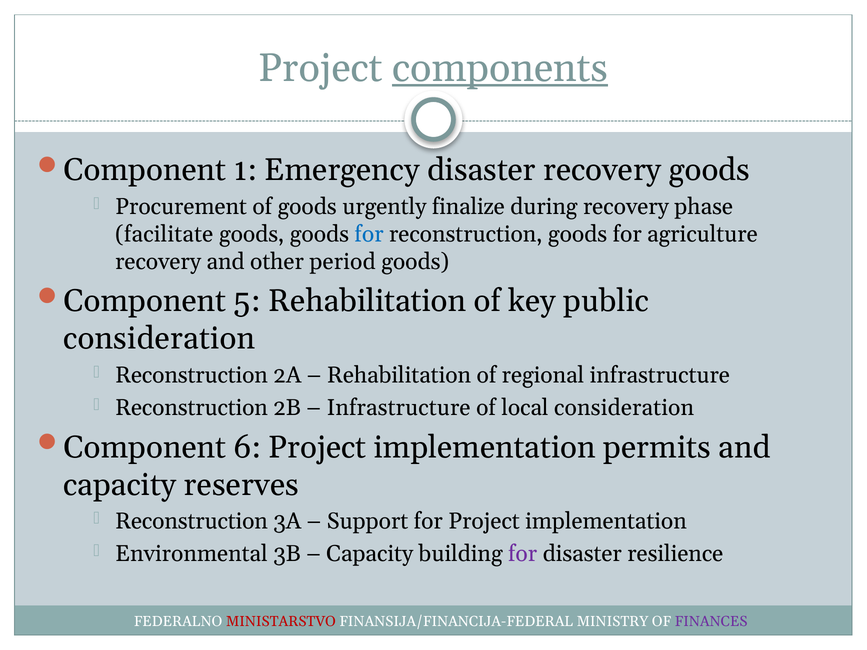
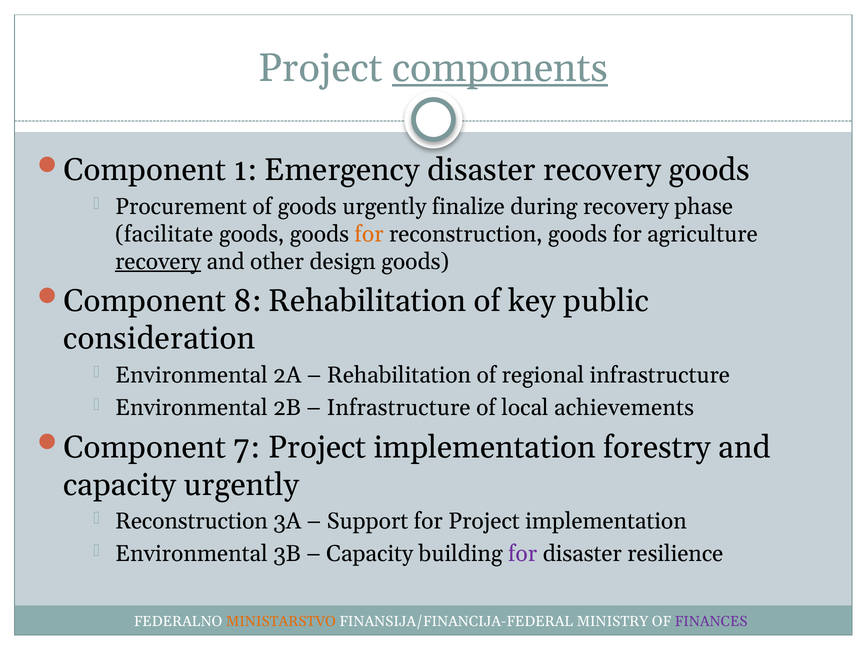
for colour: blue -> orange (369, 234)
recovery underline: none -> present (158, 262)
period: period -> design (343, 262)
5: 5 -> 8 (247, 301)
Reconstruction: Reconstruction -> Environmental (191, 376)
Reconstruction: Reconstruction -> Environmental (191, 408)
local consideration: consideration -> achievements (624, 408)
6: 6 -> 7 (247, 447)
permits: permits -> forestry (657, 447)
capacity reserves: reserves -> urgently (241, 485)
MINISTARSTVO colour: red -> orange (281, 622)
